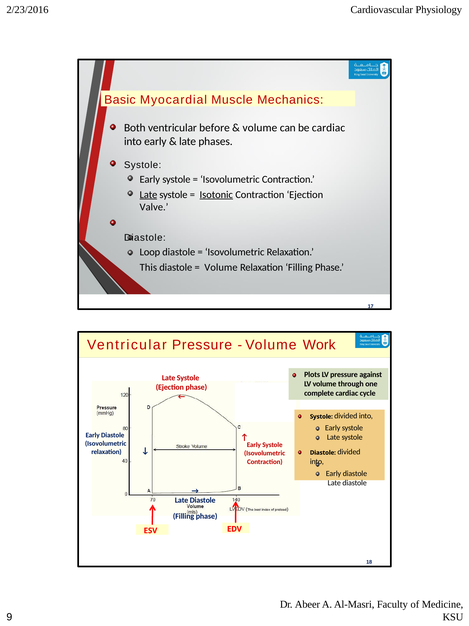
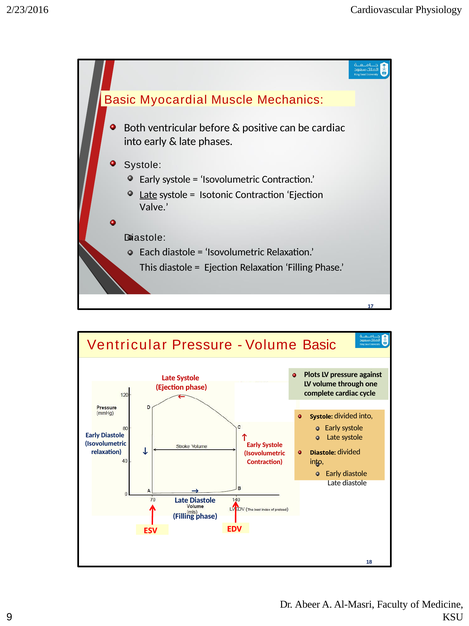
volume: volume -> positive (260, 128)
Isotonic underline: present -> none (216, 194)
Loop: Loop -> Each (150, 252)
Volume: Volume -> Ejection (221, 267)
Volume Work: Work -> Basic (319, 344)
